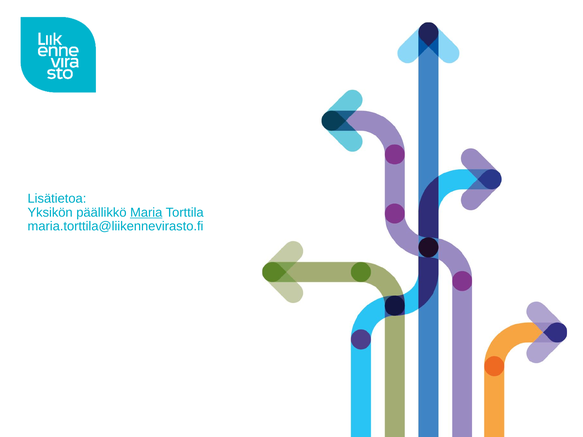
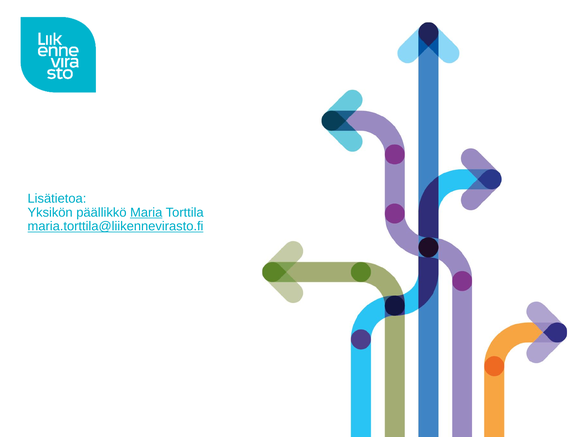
maria.torttila@liikennevirasto.fi underline: none -> present (116, 227)
